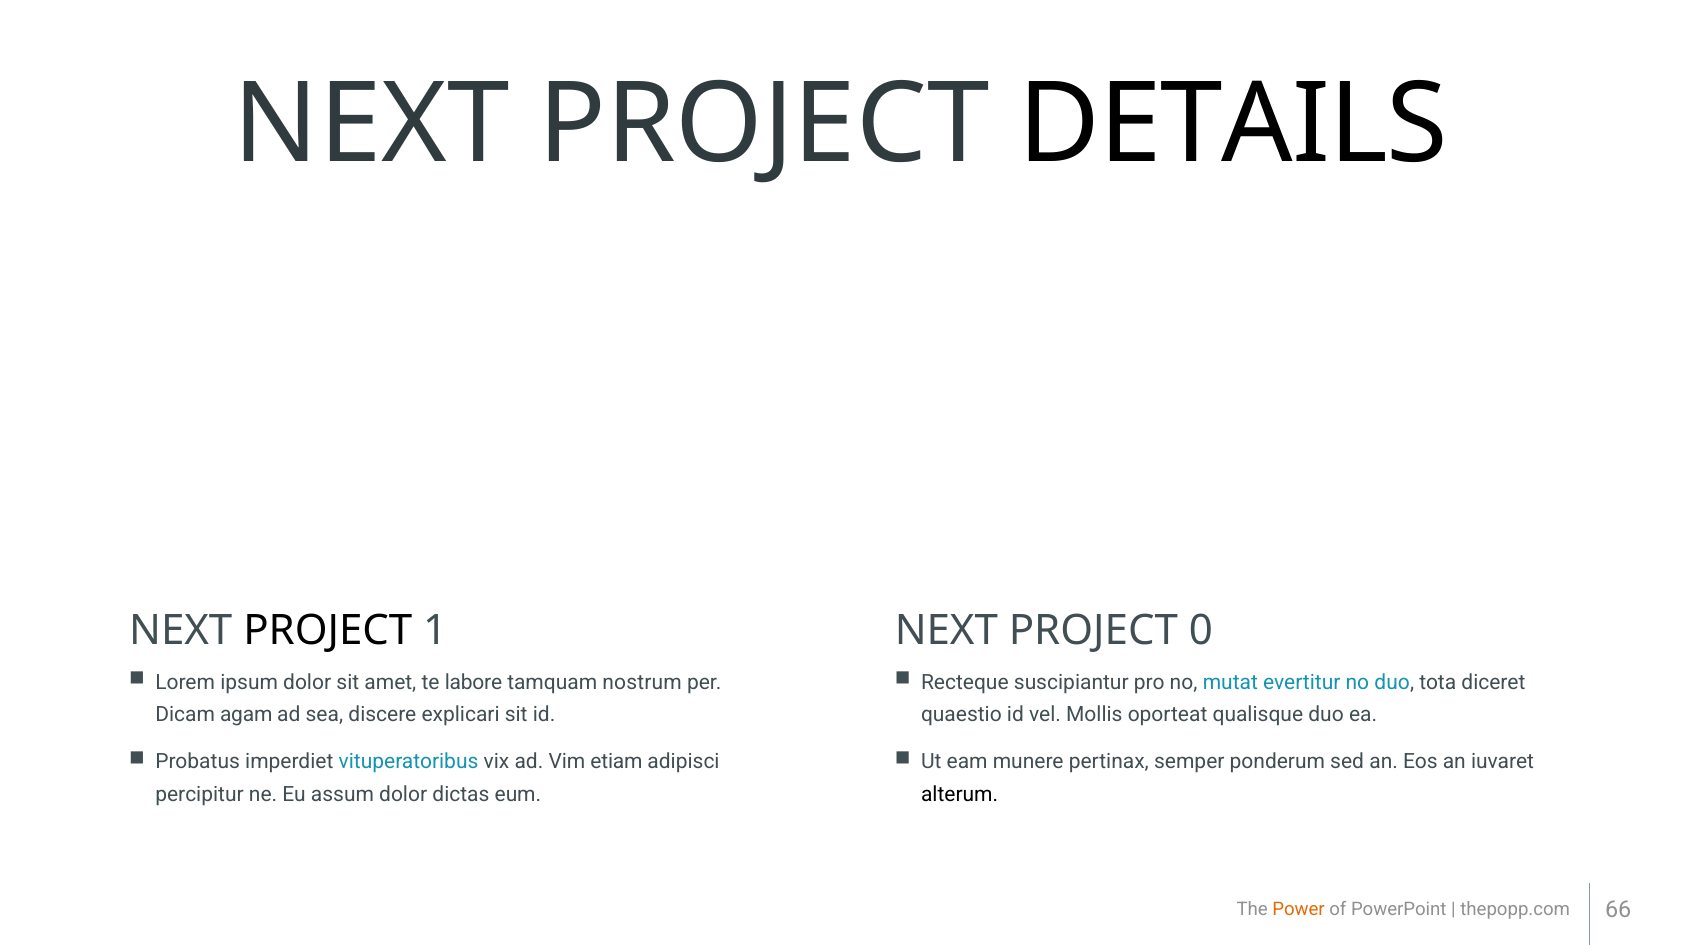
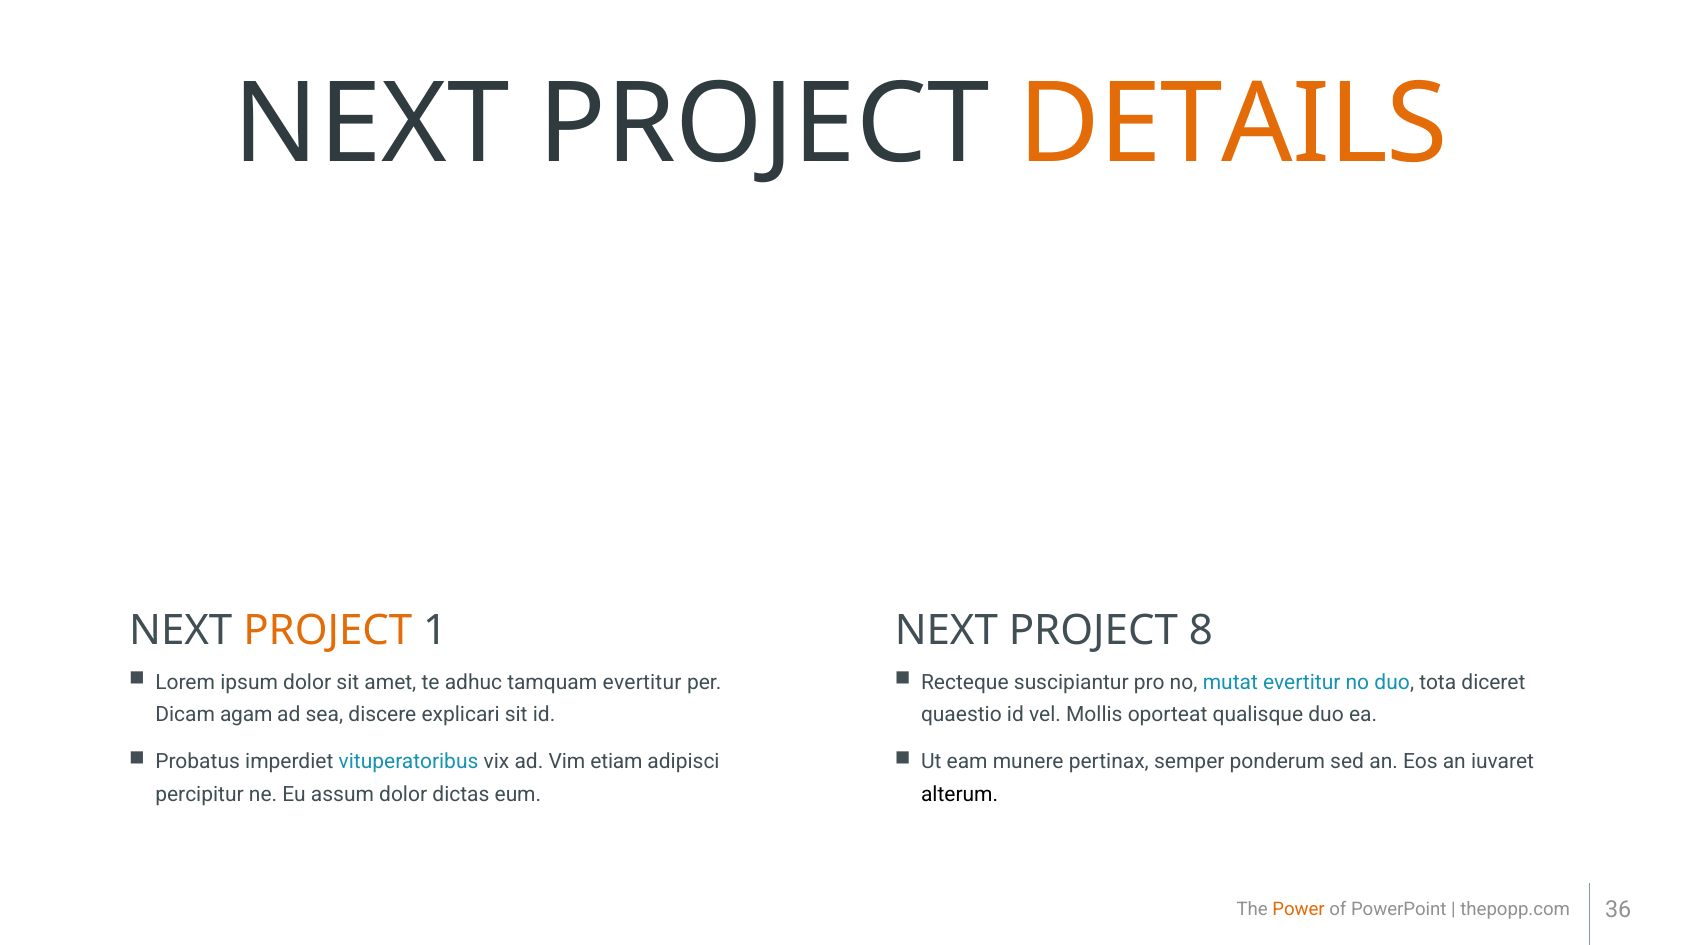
DETAILS colour: black -> orange (1233, 124)
PROJECT colour: black -> orange (328, 631)
0: 0 -> 8 (1201, 631)
labore: labore -> adhuc (473, 683)
tamquam nostrum: nostrum -> evertitur (642, 683)
66: 66 -> 36 (1618, 910)
